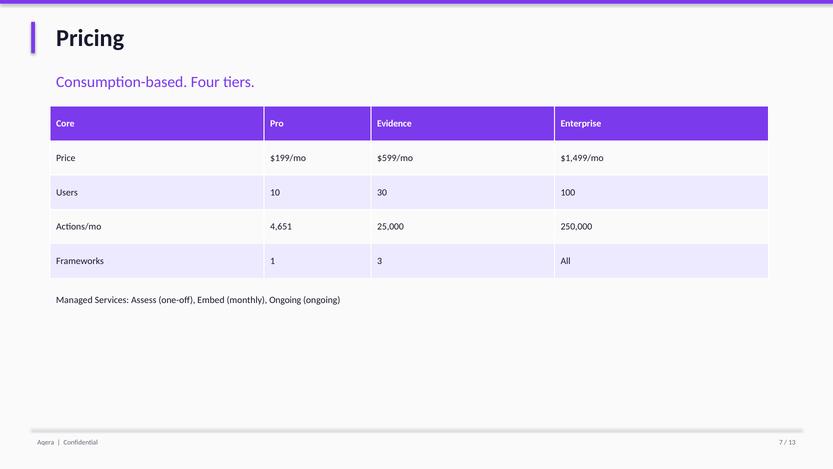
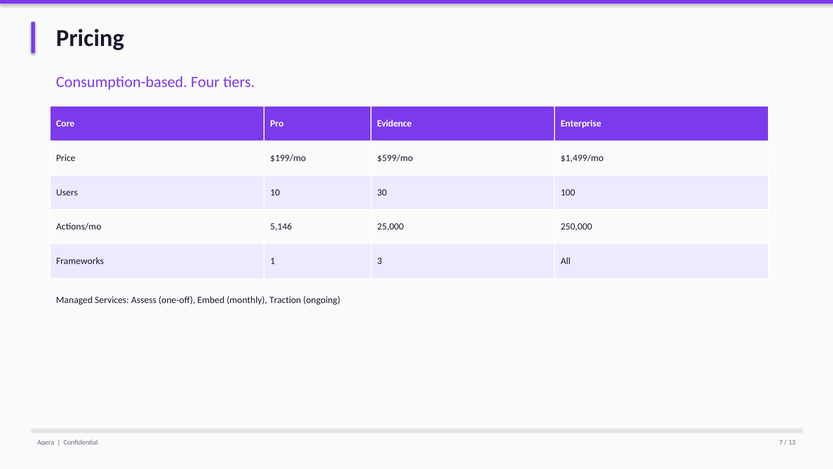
4,651: 4,651 -> 5,146 (281, 227)
monthly Ongoing: Ongoing -> Traction (285, 300)
